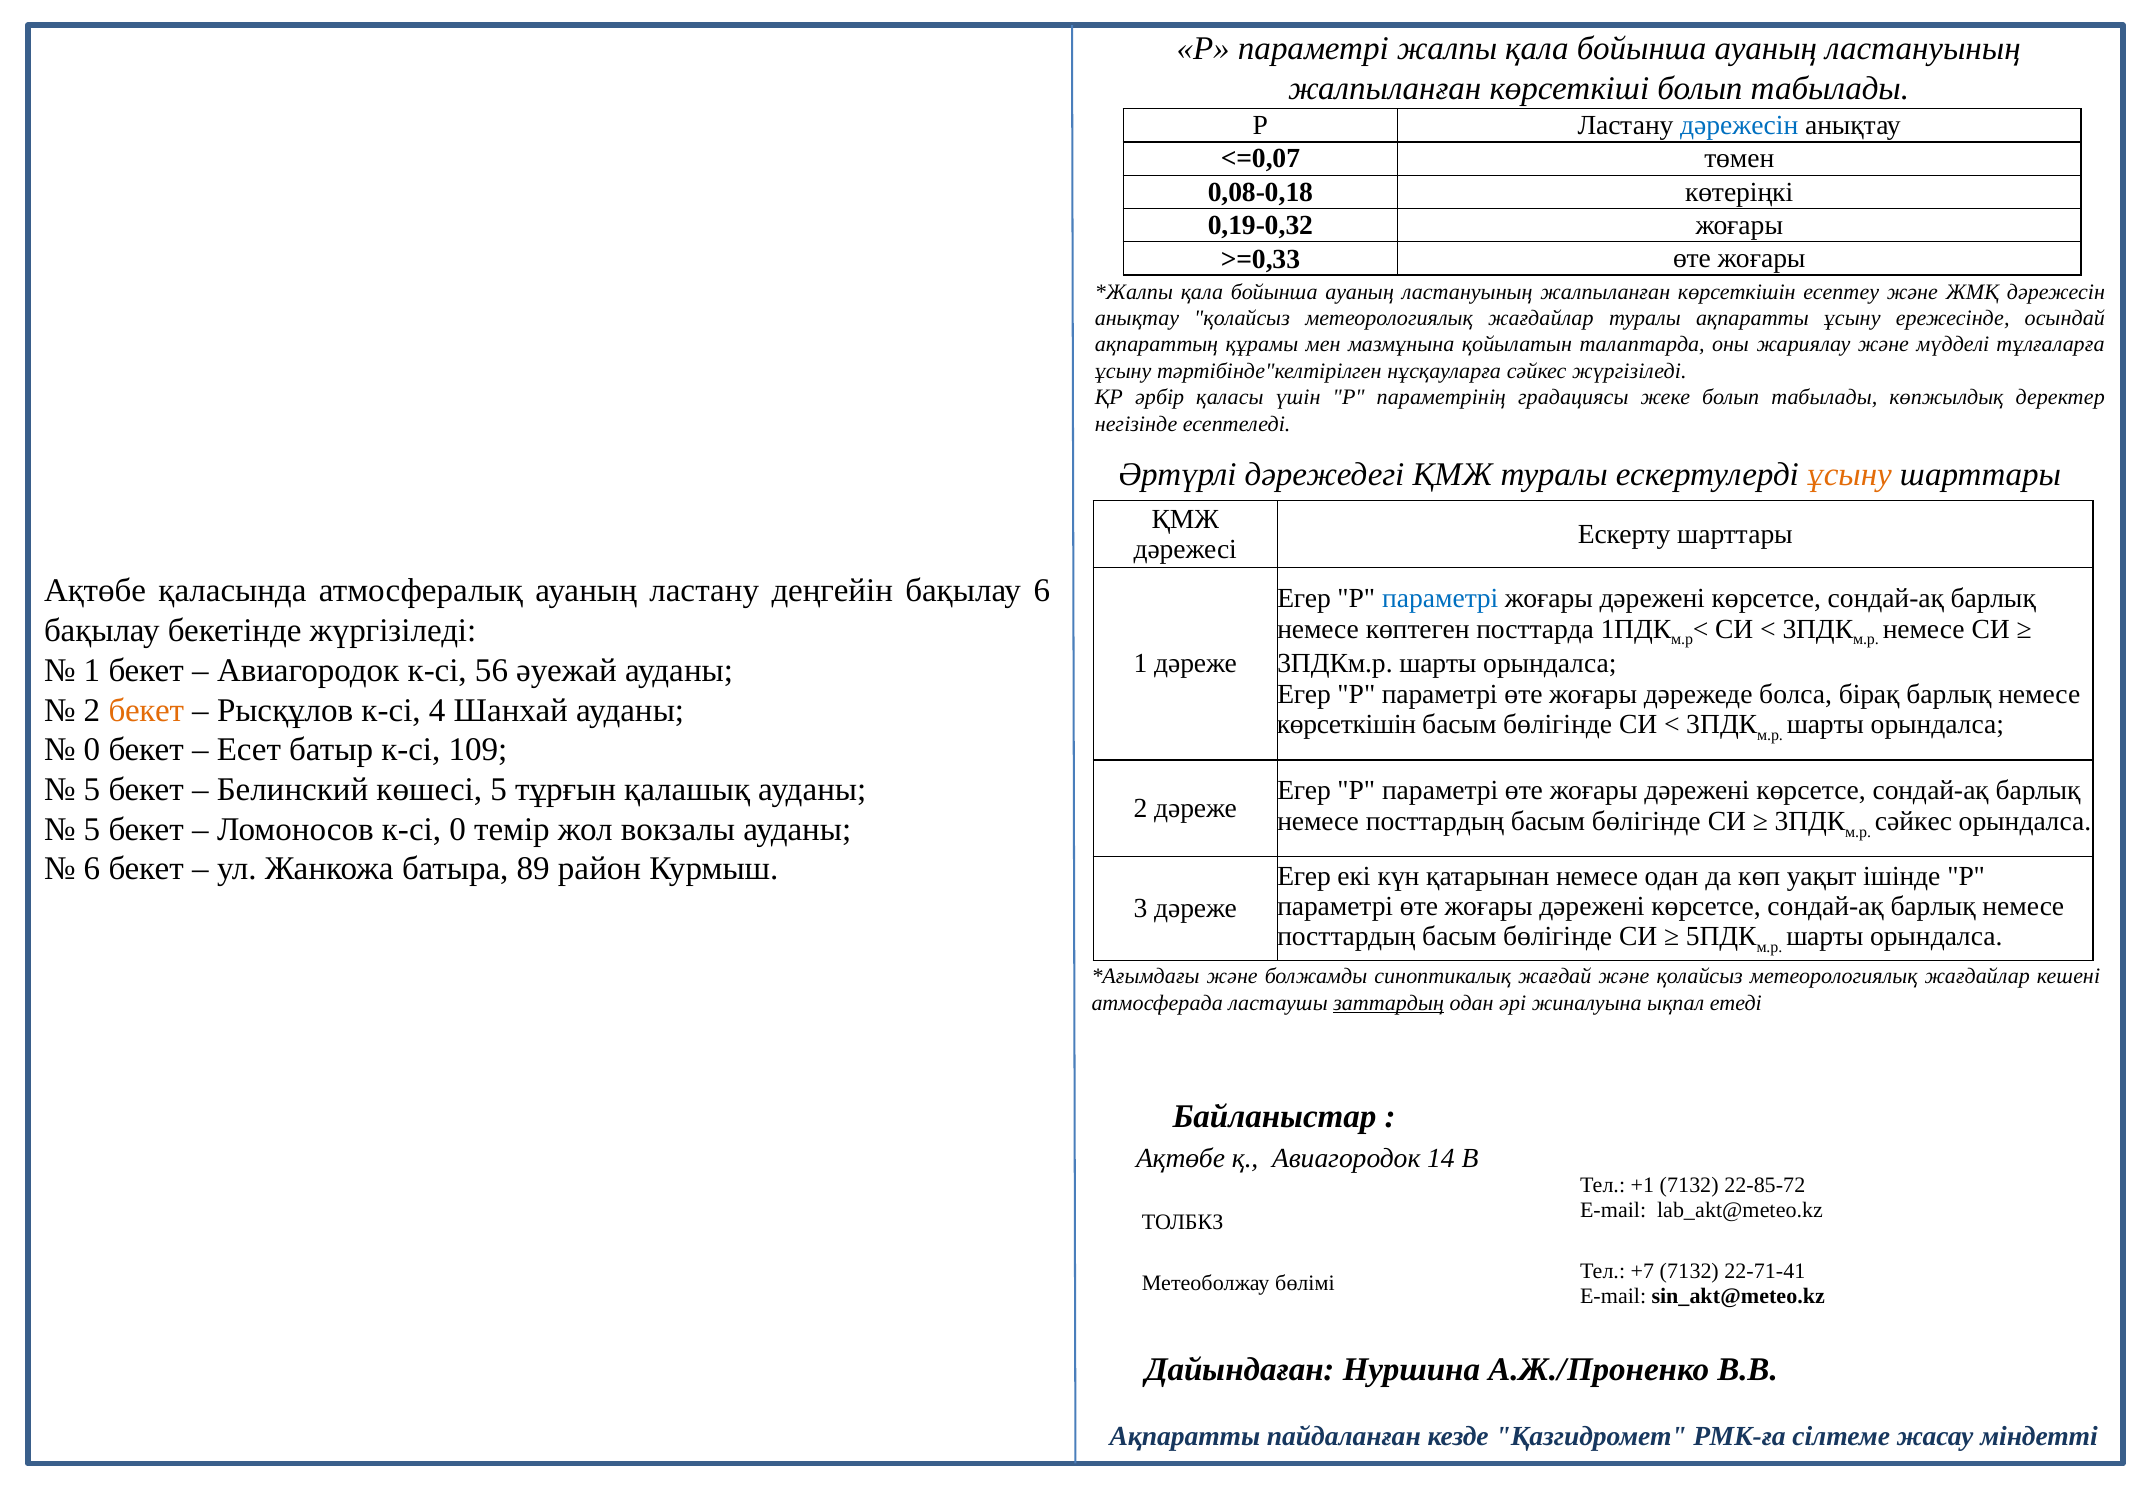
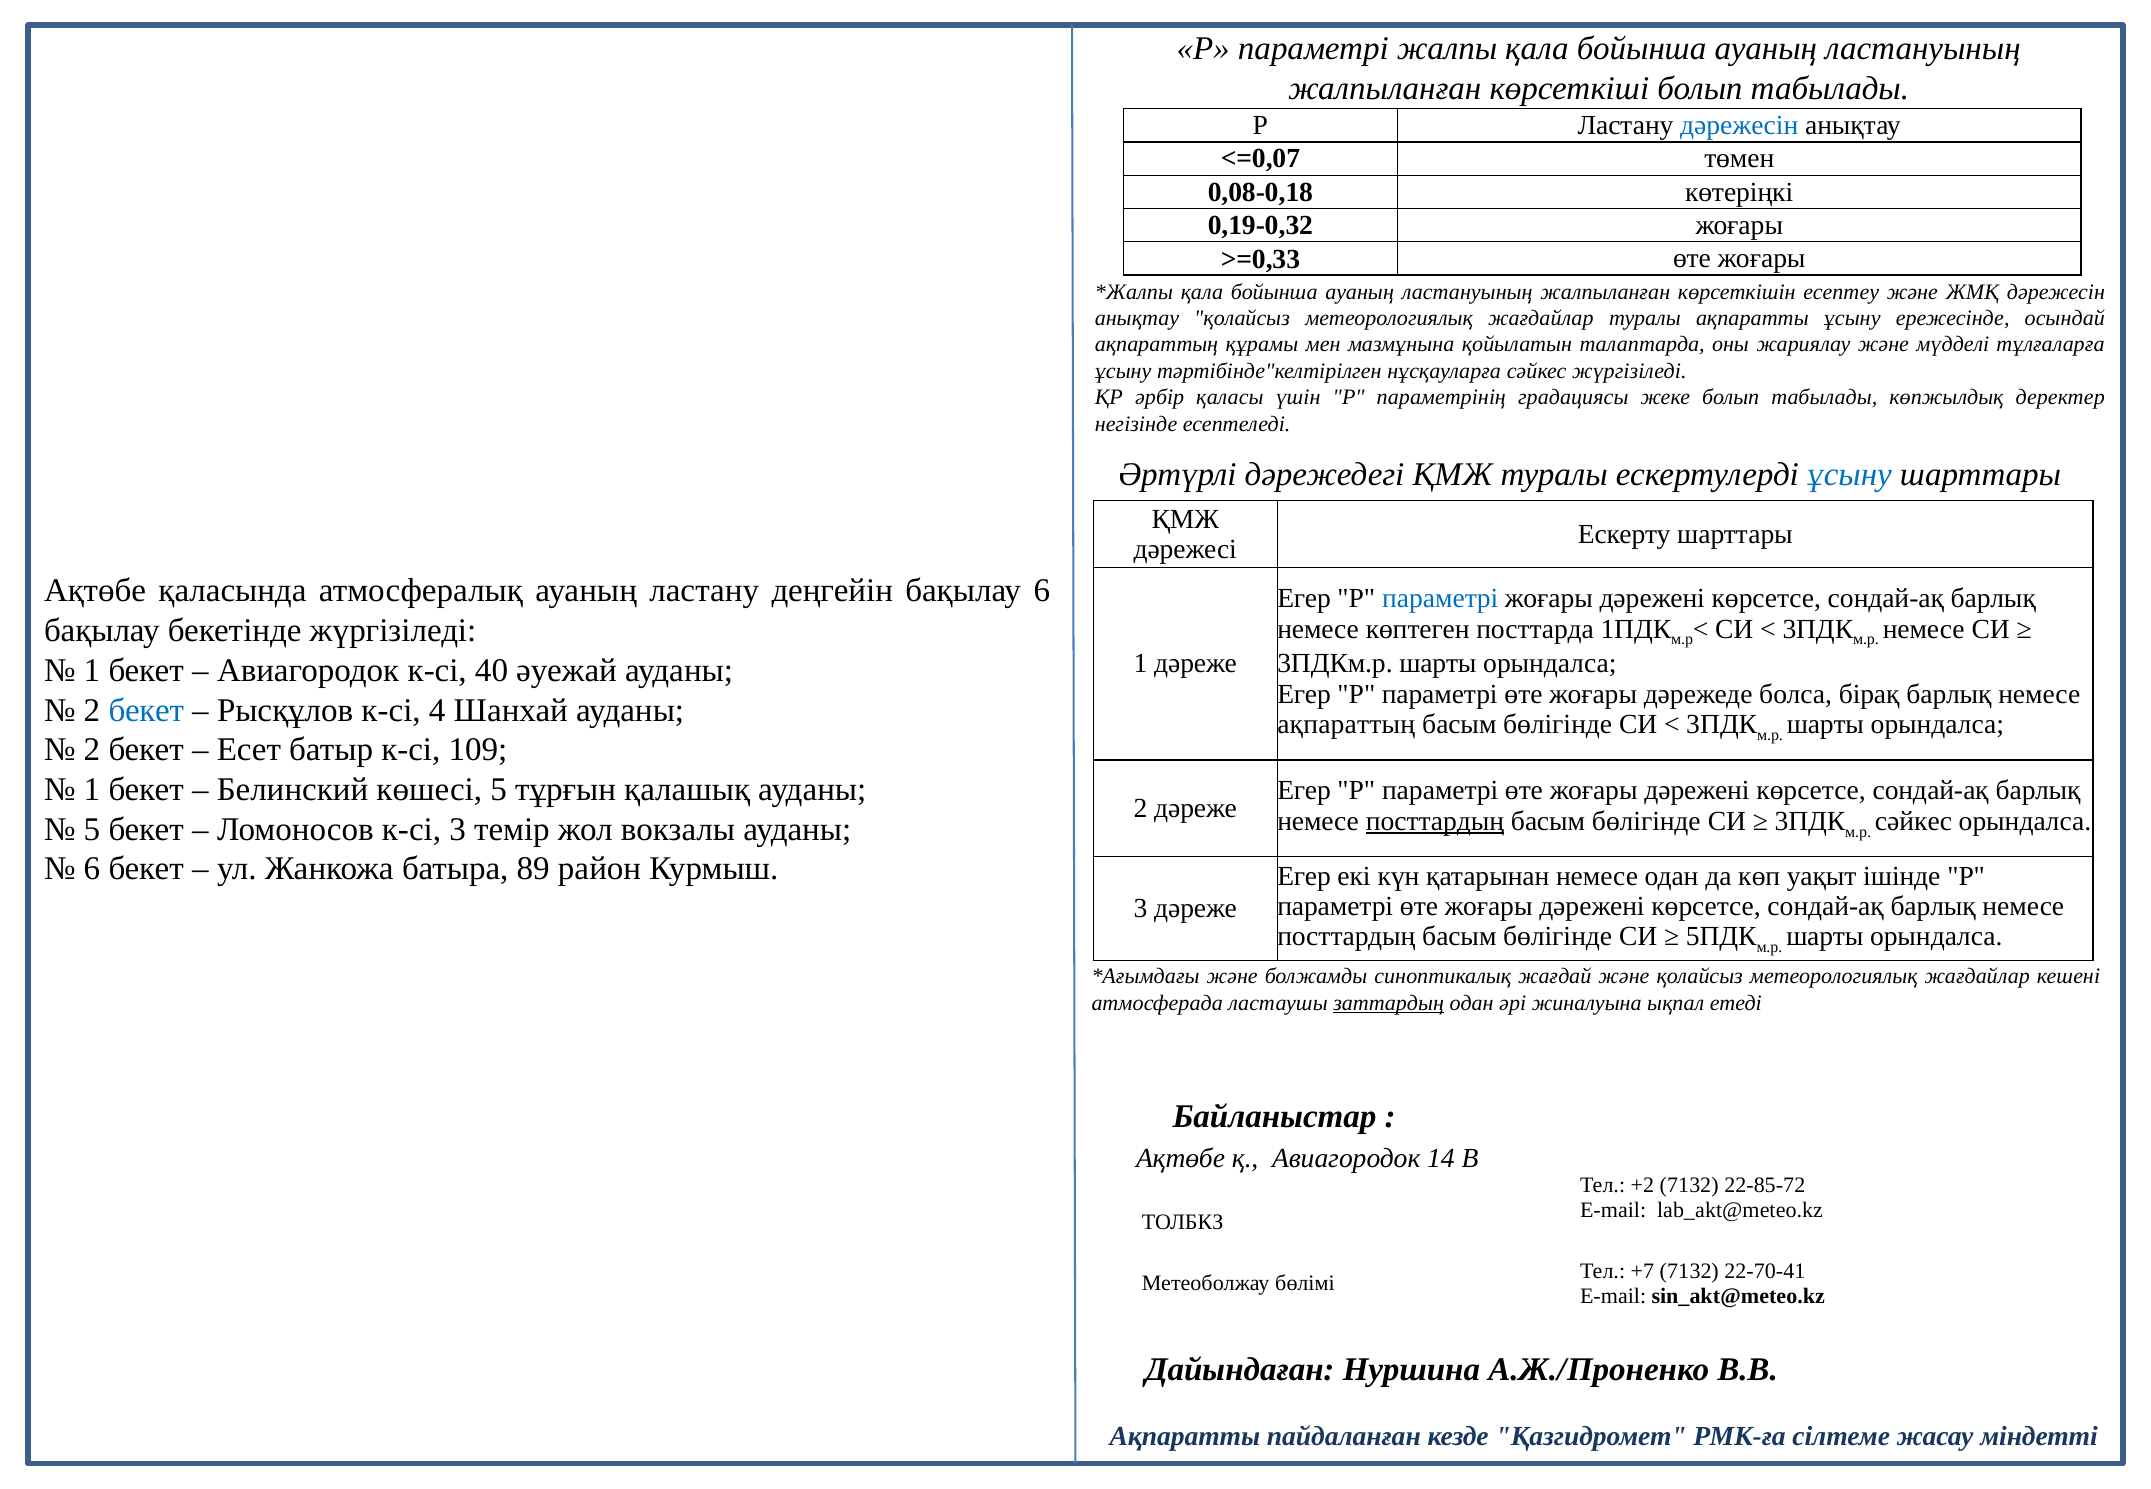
ұсыну colour: orange -> blue (1850, 475)
56: 56 -> 40 (492, 670)
бекет colour: orange -> blue (146, 710)
көрсеткішін: көрсеткішін -> ақпараттың (1346, 725)
0: 0 -> 2 (92, 750)
5: 5 -> 1 (92, 790)
посттардың underline: none -> present (1435, 821)
к-сі 0: 0 -> 3 (458, 829)
+1: +1 -> +2 (1642, 1186)
22-71-41: 22-71-41 -> 22-70-41 (1765, 1272)
